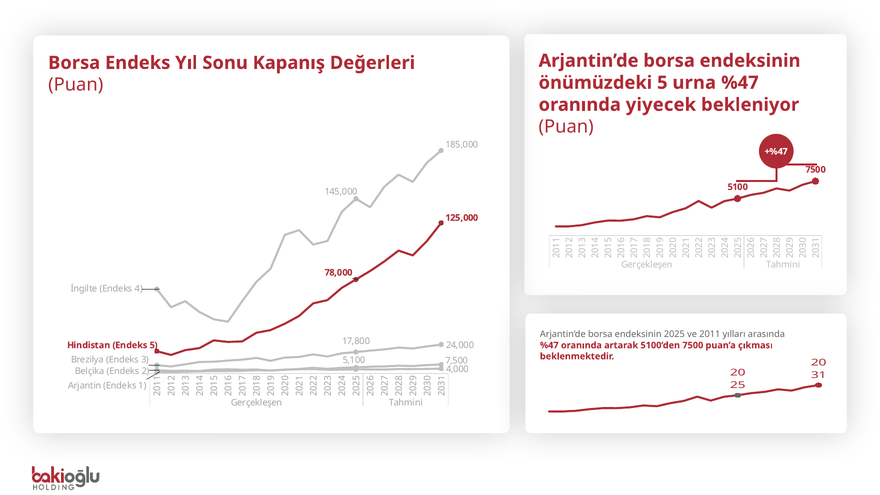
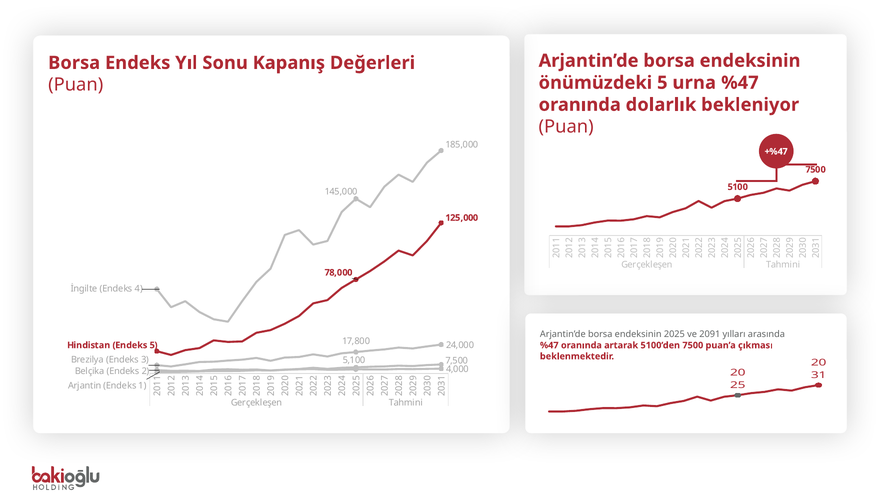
yiyecek: yiyecek -> dolarlık (661, 105)
2011: 2011 -> 2091 (710, 334)
